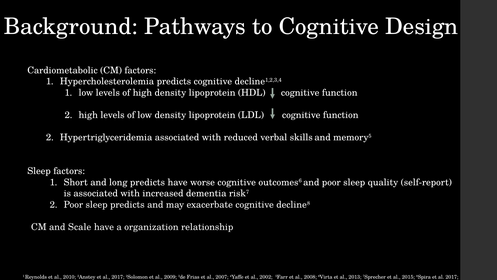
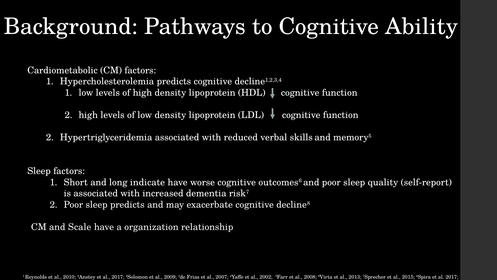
Design: Design -> Ability (422, 27)
long predicts: predicts -> indicate (147, 182)
